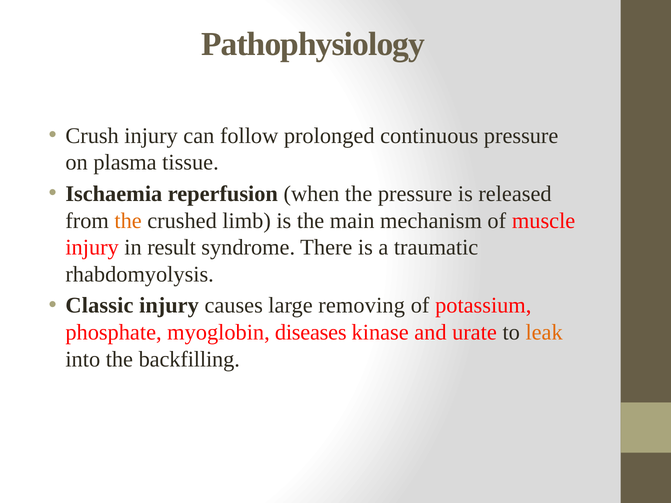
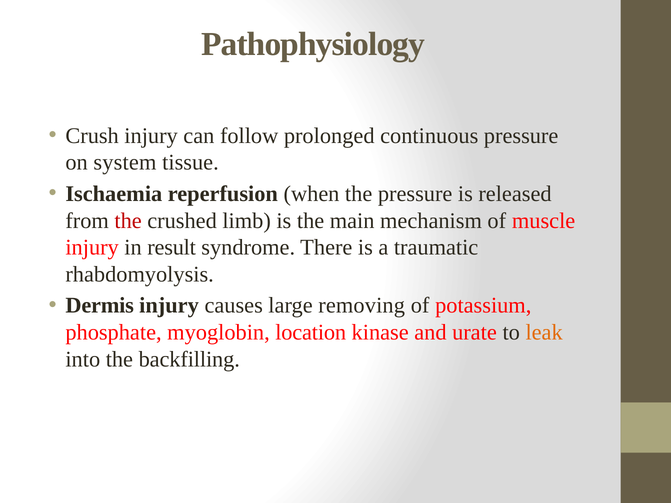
plasma: plasma -> system (125, 163)
the colour: orange -> red (128, 221)
Classic: Classic -> Dermis (100, 306)
diseases: diseases -> location (311, 333)
